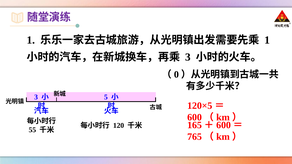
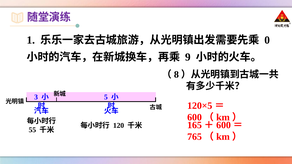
1: 1 -> 0 (267, 40)
3: 3 -> 9 (188, 57)
0: 0 -> 8 (176, 75)
